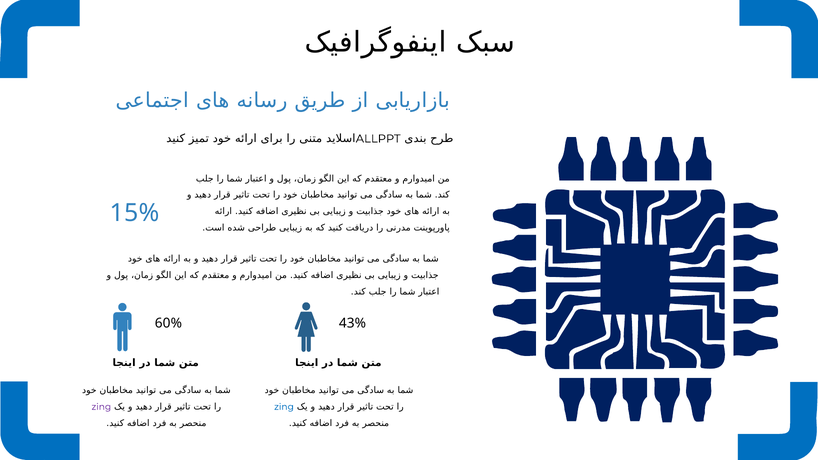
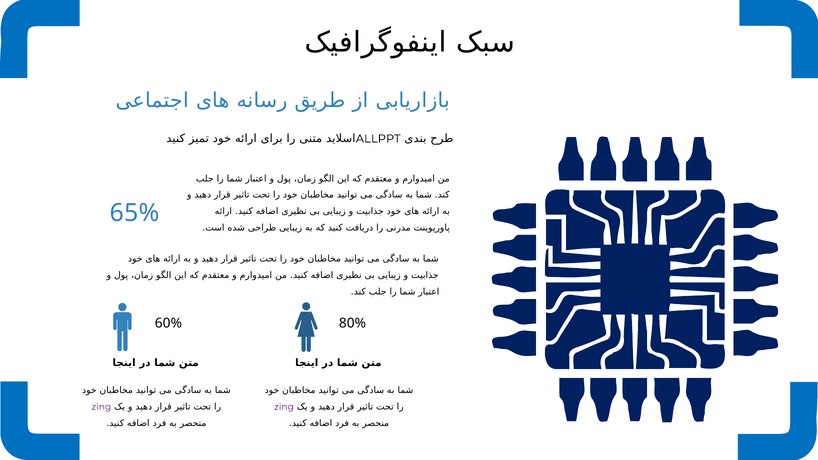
15%: 15% -> 65% (135, 213)
43%: 43% -> 80% (352, 323)
zing colour: blue -> purple (284, 407)
